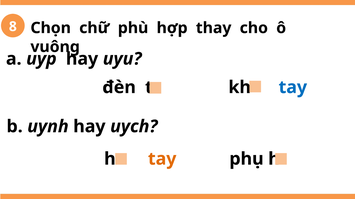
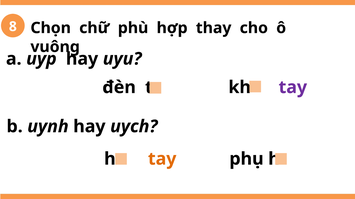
tay colour: blue -> purple (293, 88)
